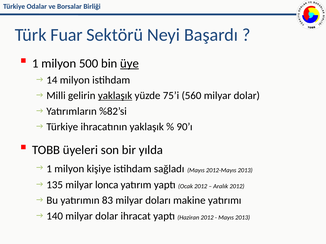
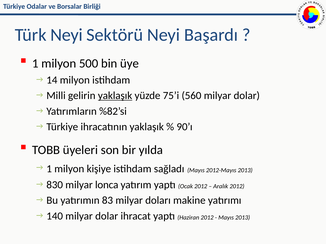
Türk Fuar: Fuar -> Neyi (67, 35)
üye underline: present -> none (130, 64)
135: 135 -> 830 (55, 185)
